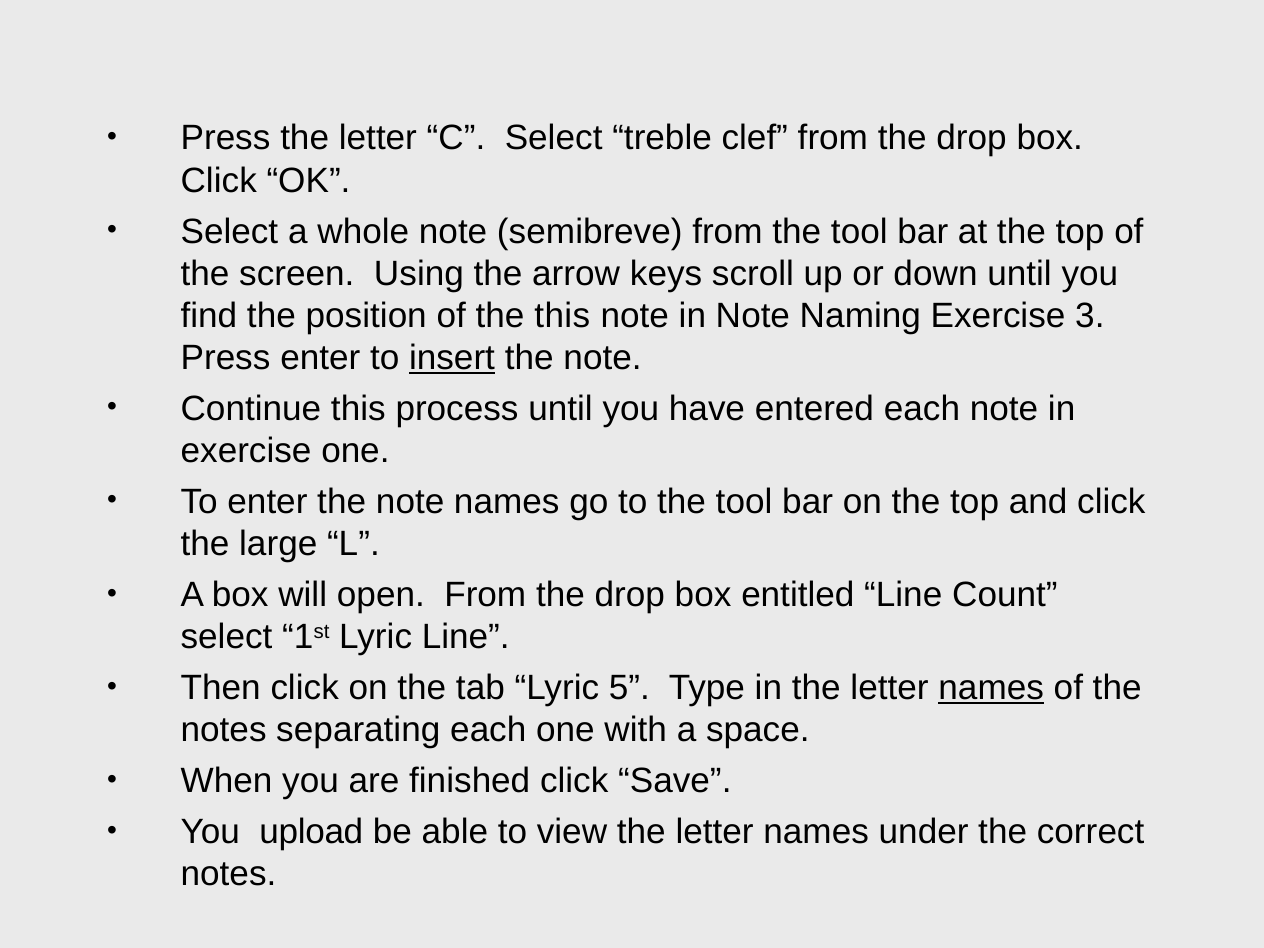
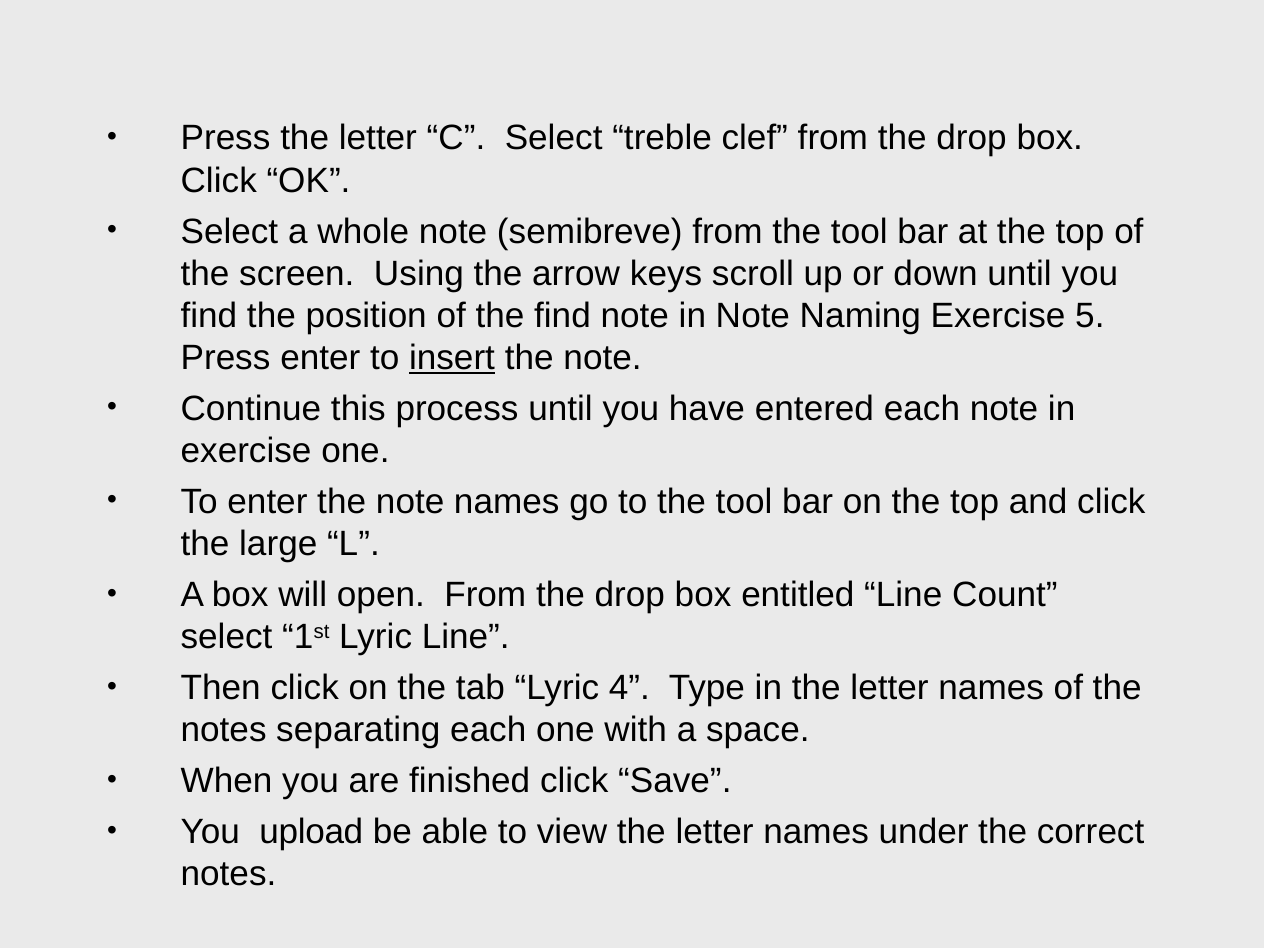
the this: this -> find (563, 316)
3: 3 -> 5 (1090, 316)
5: 5 -> 4 (629, 688)
names underline: present -> none (991, 688)
